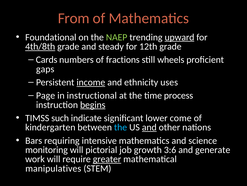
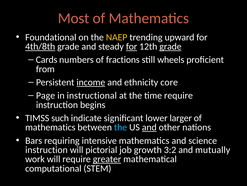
From: From -> Most (74, 18)
NAEP colour: light green -> yellow (117, 37)
upward underline: present -> none (179, 37)
for underline: none -> present (132, 46)
grade underline: none -> present (170, 46)
gaps: gaps -> from (45, 69)
uses: uses -> core (169, 82)
time process: process -> require (178, 95)
begins underline: present -> none (93, 104)
come: come -> larger (181, 118)
kindergarten: kindergarten -> mathematics (50, 127)
monitoring: monitoring -> instruction (46, 149)
3:6: 3:6 -> 3:2 (170, 149)
generate: generate -> mutually (213, 149)
manipulatives: manipulatives -> computational (53, 168)
